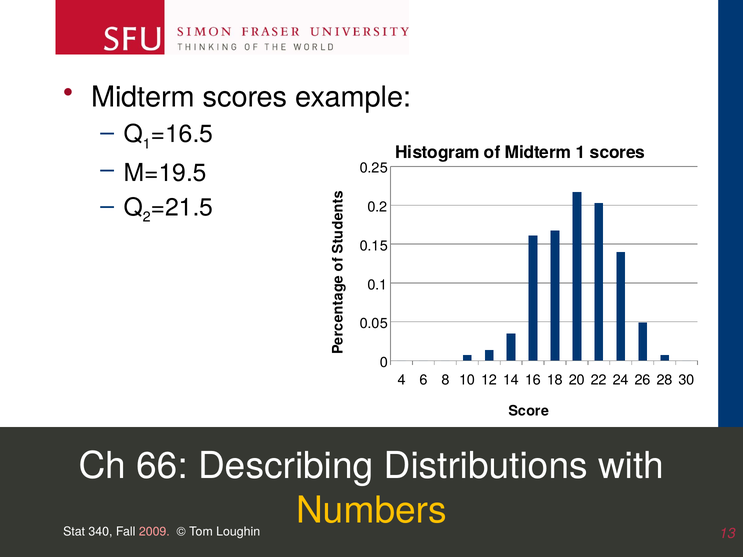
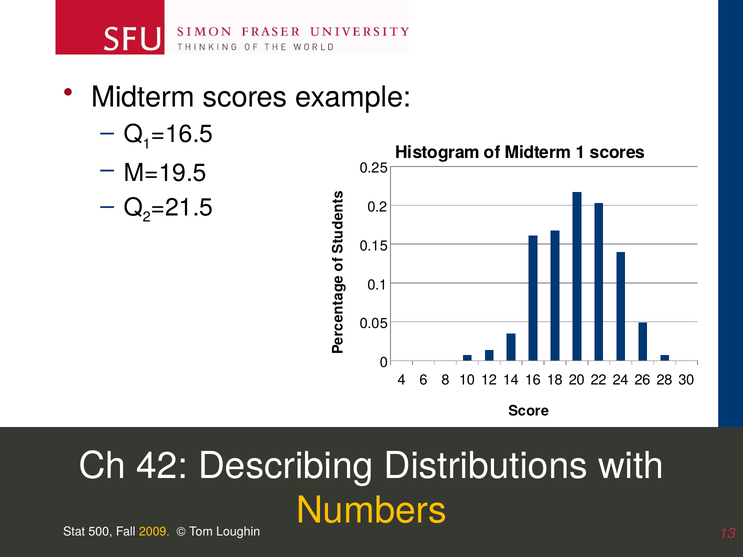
66: 66 -> 42 (162, 466)
340: 340 -> 500 (101, 532)
2009 colour: pink -> yellow (154, 532)
